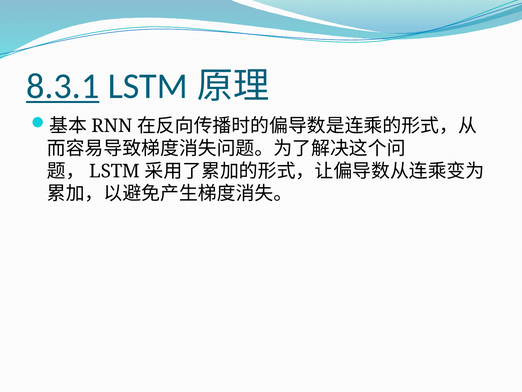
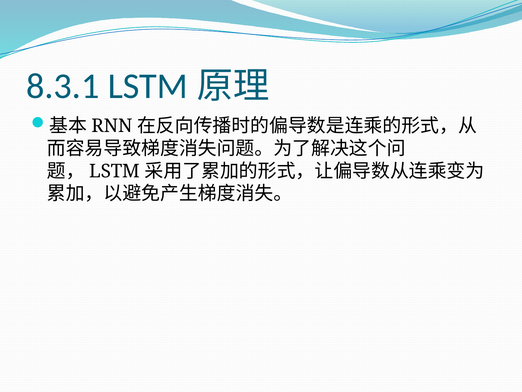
8.3.1 underline: present -> none (63, 86)
